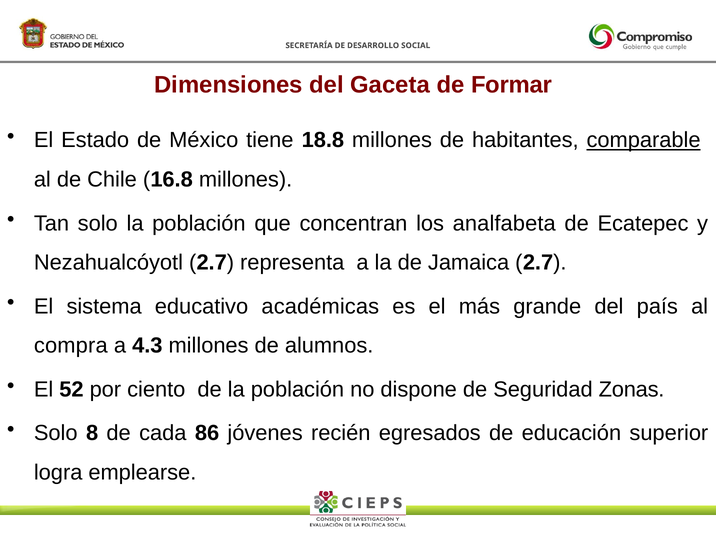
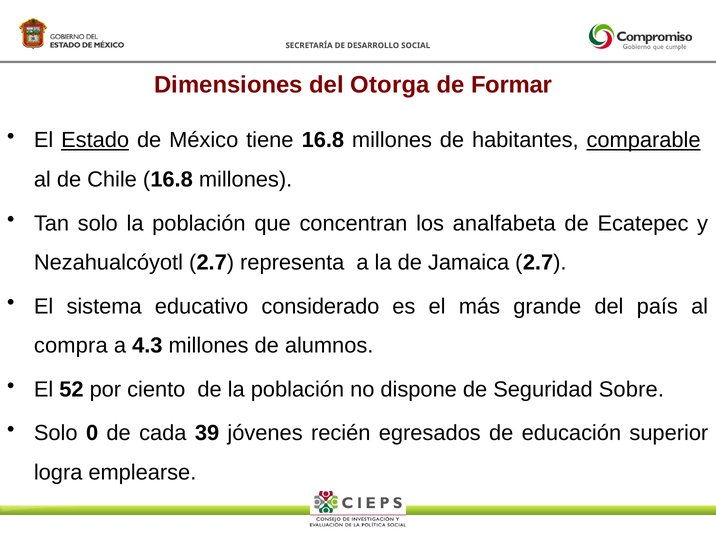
Gaceta: Gaceta -> Otorga (390, 85)
Estado underline: none -> present (95, 140)
tiene 18.8: 18.8 -> 16.8 (323, 140)
académicas: académicas -> considerado (320, 306)
Zonas: Zonas -> Sobre (631, 389)
8: 8 -> 0 (92, 433)
86: 86 -> 39 (207, 433)
